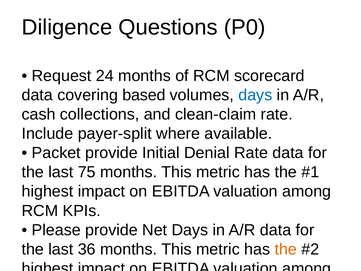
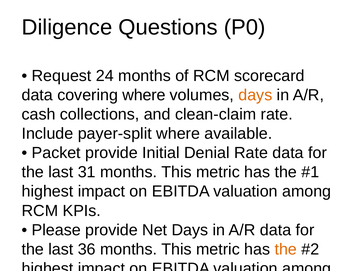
covering based: based -> where (144, 95)
days colour: blue -> orange (255, 95)
75: 75 -> 31 (87, 172)
